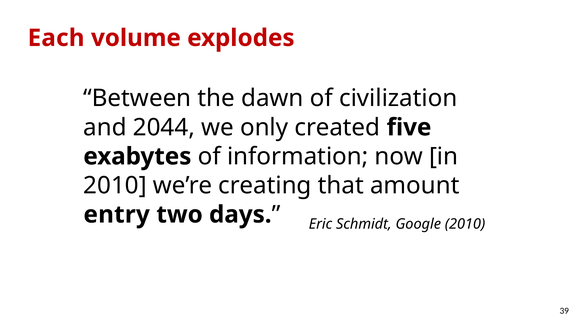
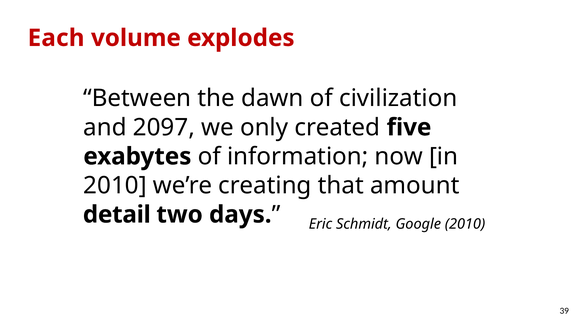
2044: 2044 -> 2097 (164, 127)
entry: entry -> detail (117, 214)
